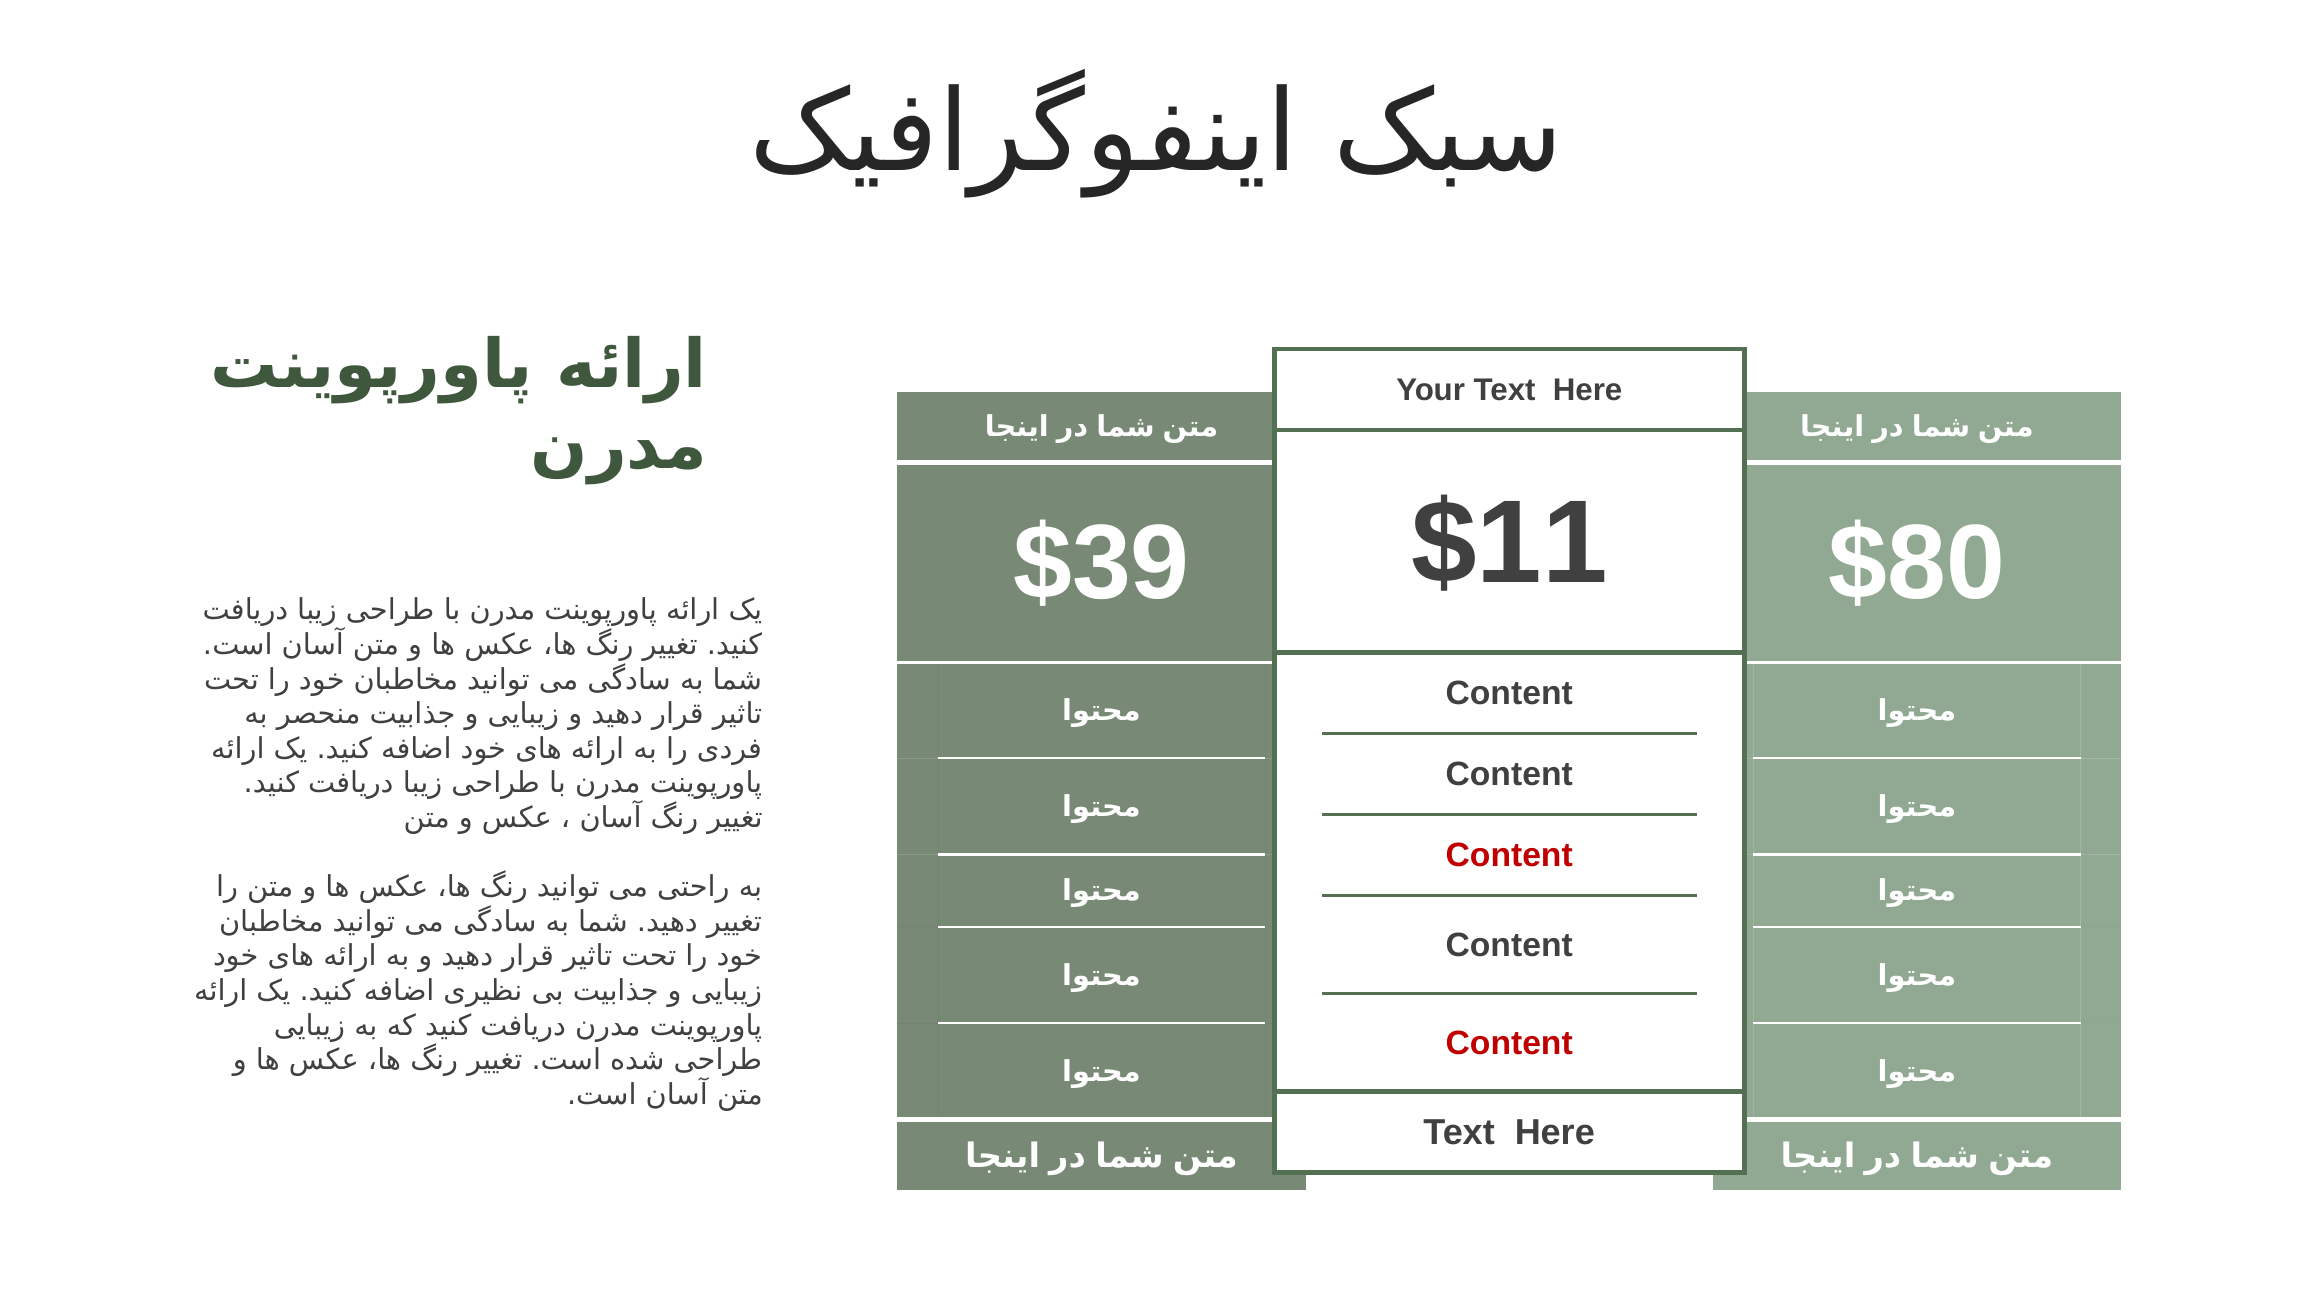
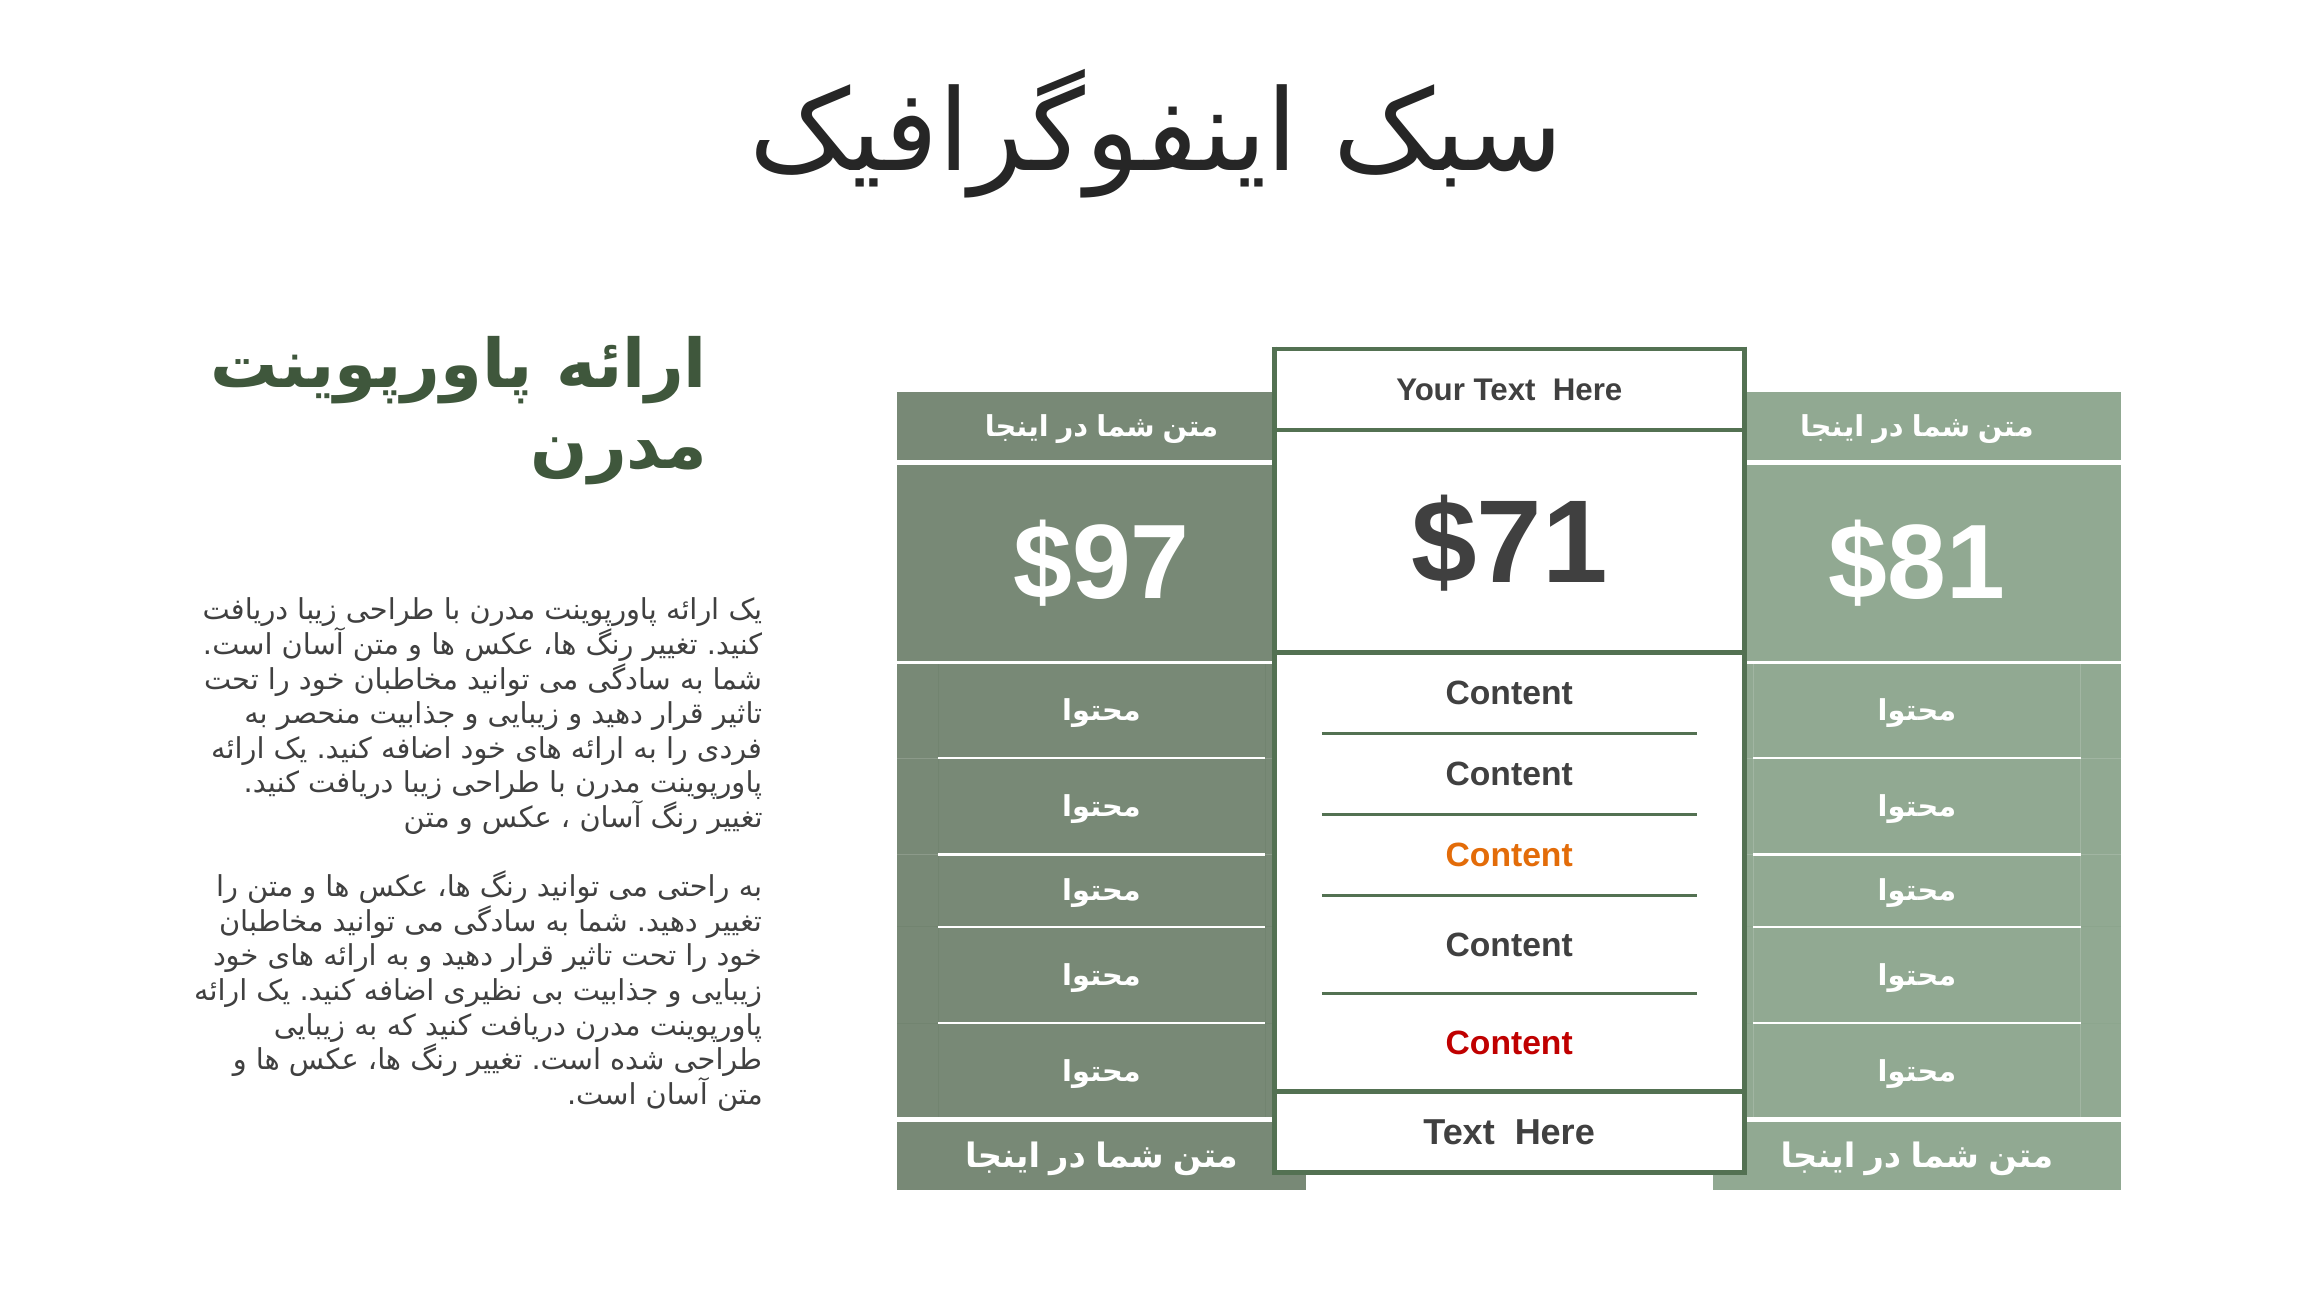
$11: $11 -> $71 (1509, 543)
$39: $39 -> $97 (1102, 564)
$80: $80 -> $81 (1917, 564)
Content colour: red -> orange (1509, 856)
